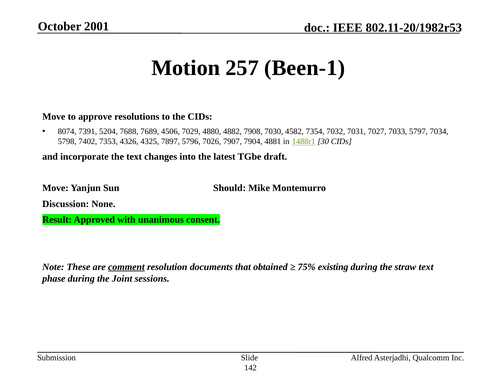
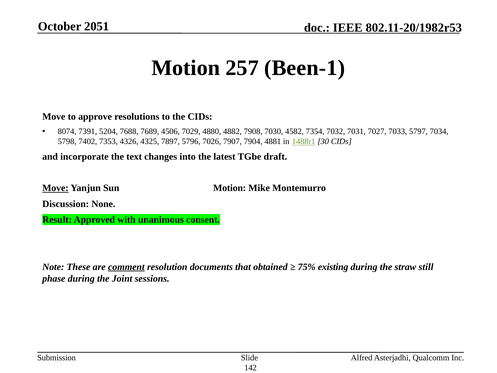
2001: 2001 -> 2051 (97, 26)
Move underline: none -> present (55, 188)
Sun Should: Should -> Motion (230, 188)
straw text: text -> still (426, 267)
